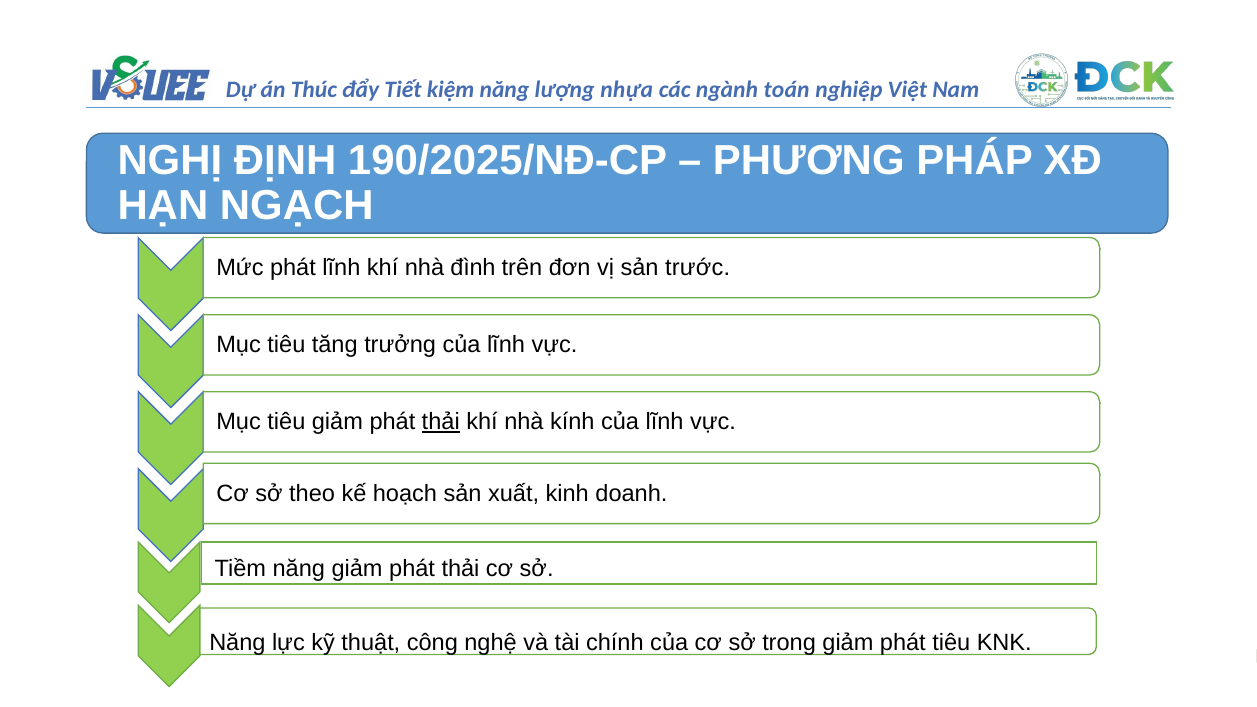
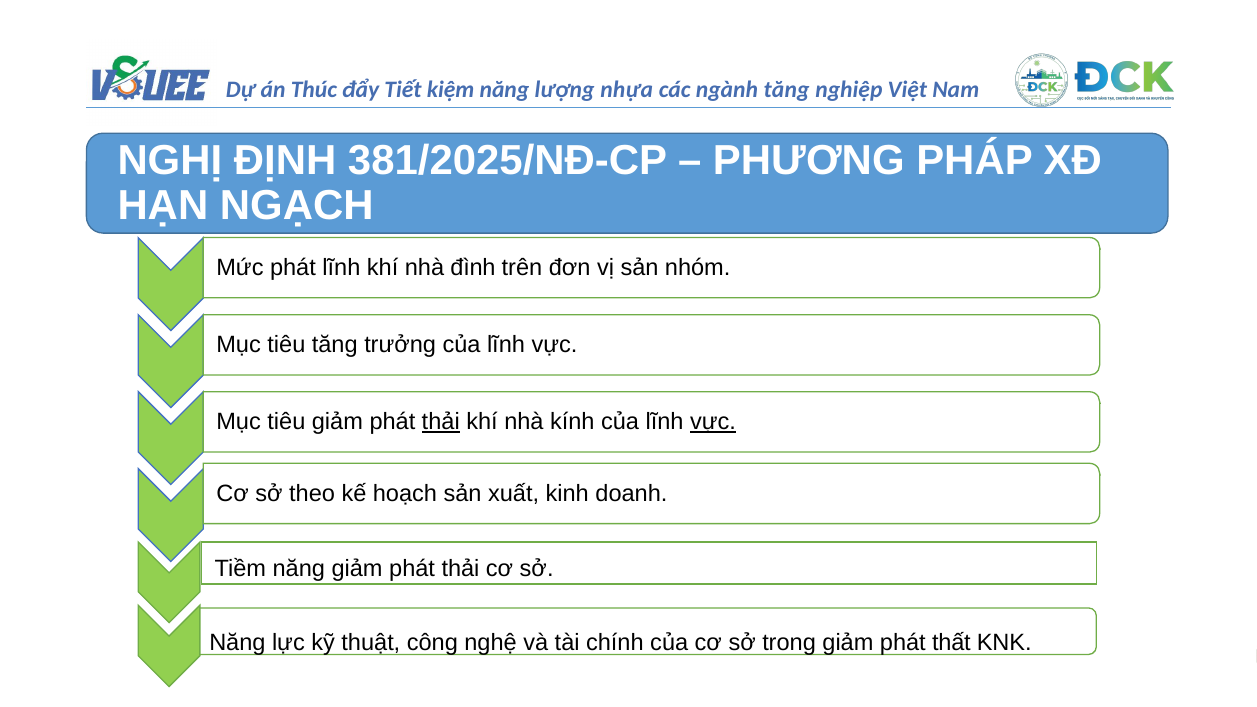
toán: toán -> tăng (787, 89)
190/2025/NĐ-CP: 190/2025/NĐ-CP -> 381/2025/NĐ-CP (508, 160)
trước: trước -> nhóm (698, 268)
vực underline: none -> present (713, 422)
phát tiêu: tiêu -> thất (951, 643)
